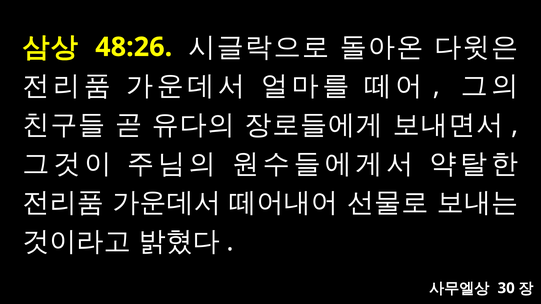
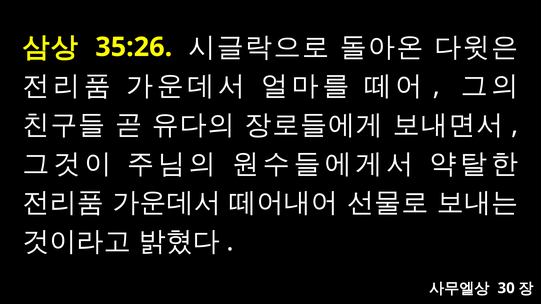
48:26: 48:26 -> 35:26 (134, 47)
